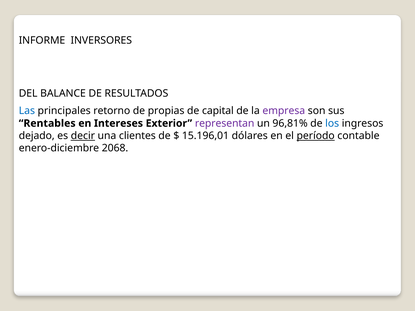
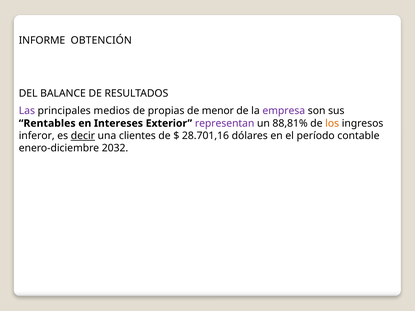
INVERSORES: INVERSORES -> OBTENCIÓN (101, 40)
Las colour: blue -> purple (27, 111)
retorno: retorno -> medios (112, 111)
capital: capital -> menor (218, 111)
96,81%: 96,81% -> 88,81% (290, 123)
los colour: blue -> orange (332, 123)
dejado: dejado -> inferor (37, 136)
15.196,01: 15.196,01 -> 28.701,16 (205, 136)
período underline: present -> none (316, 136)
2068: 2068 -> 2032 (115, 148)
